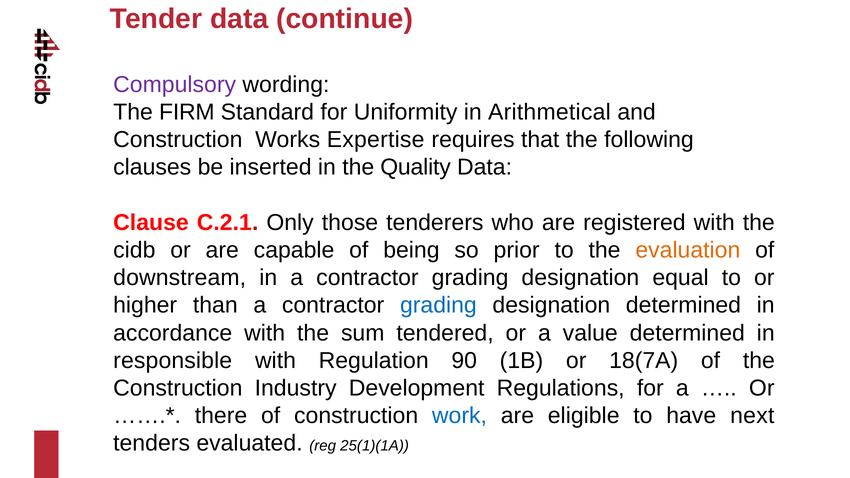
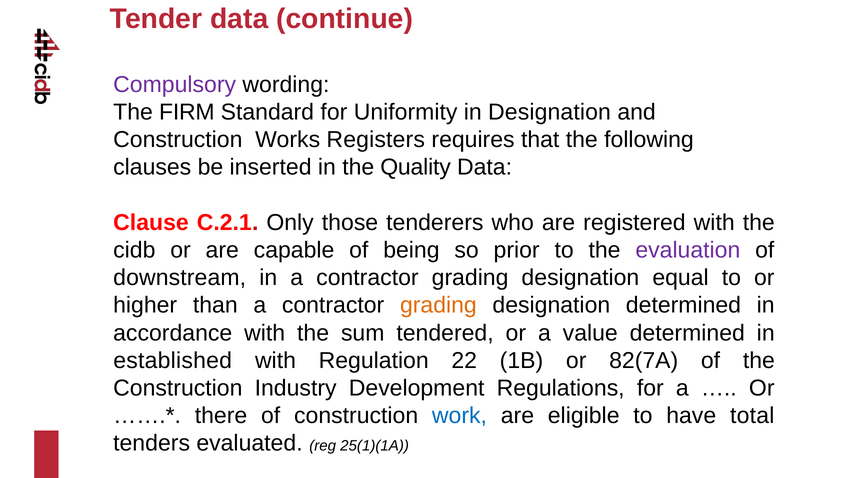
in Arithmetical: Arithmetical -> Designation (549, 112)
Expertise: Expertise -> Registers (376, 140)
evaluation colour: orange -> purple (688, 250)
grading colour: blue -> orange (438, 305)
responsible: responsible -> established (173, 361)
90: 90 -> 22 (464, 361)
18(7A: 18(7A -> 82(7A (644, 361)
next: next -> total (752, 416)
